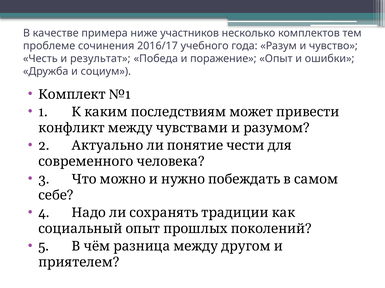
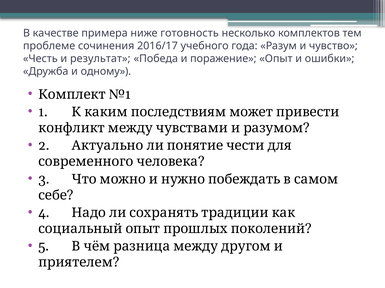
участников: участников -> готовность (190, 33)
социум: социум -> одному (106, 72)
